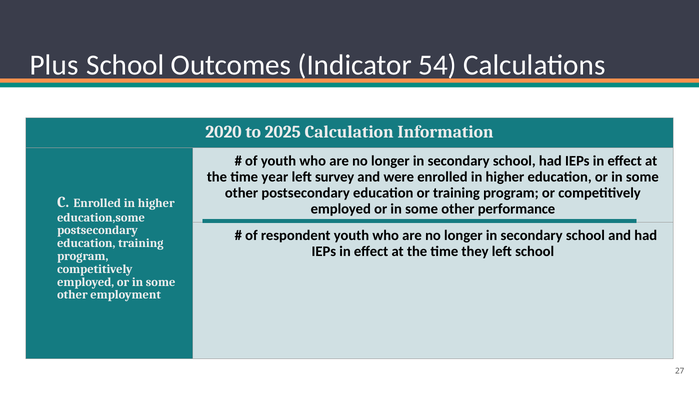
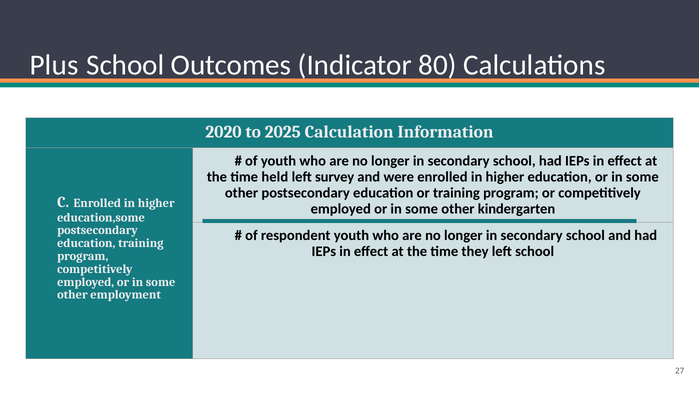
54: 54 -> 80 (438, 65)
year: year -> held (275, 177)
performance: performance -> kindergarten (517, 209)
